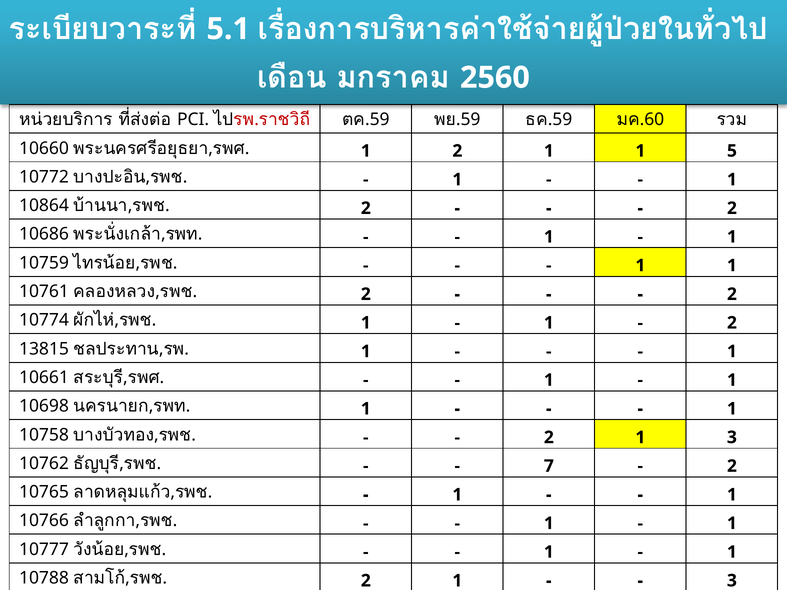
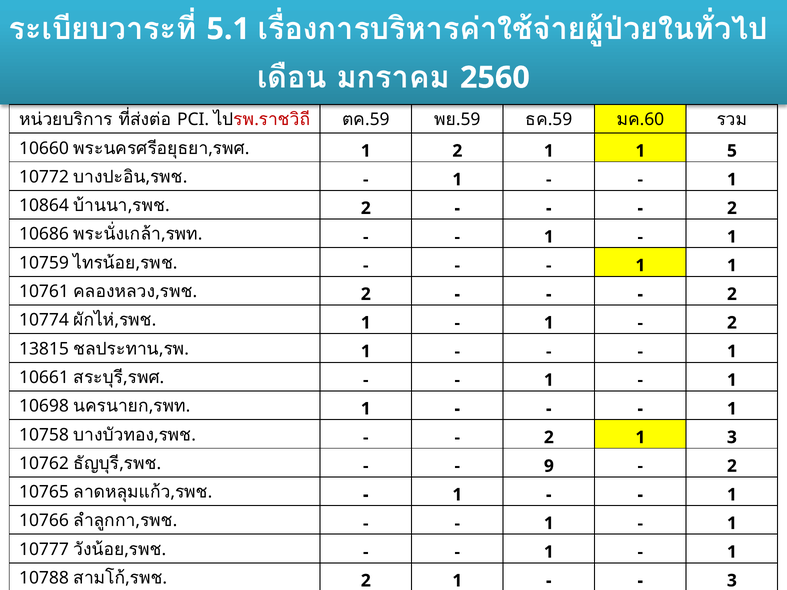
7: 7 -> 9 (549, 466)
